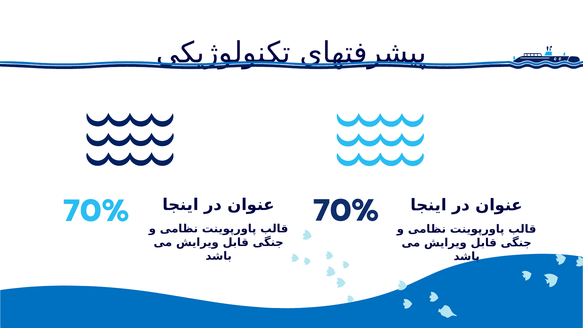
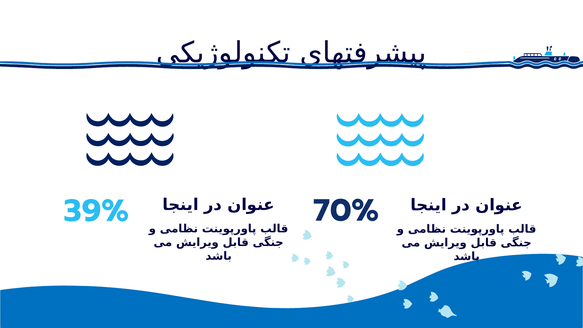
70%: 70% -> 39% (96, 211)
